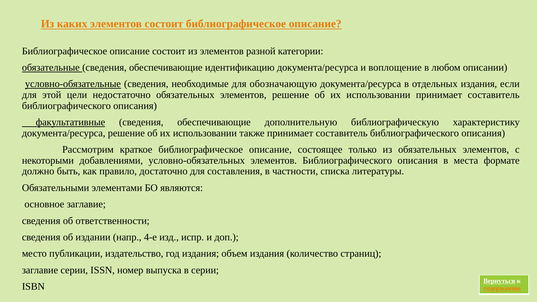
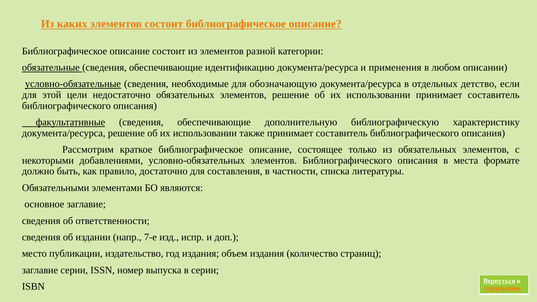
воплощение: воплощение -> применения (395, 68)
отдельных издания: издания -> детство (479, 84)
4-е: 4-е -> 7-е (150, 237)
